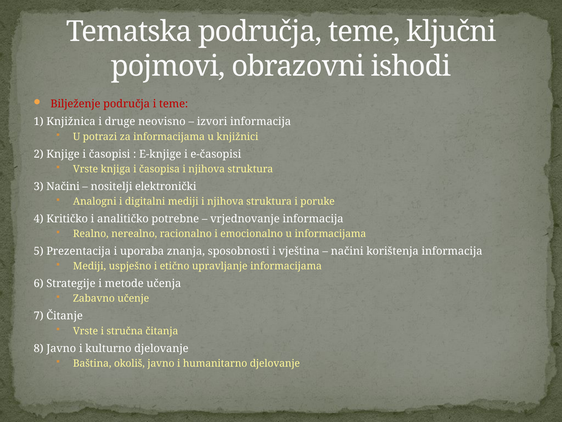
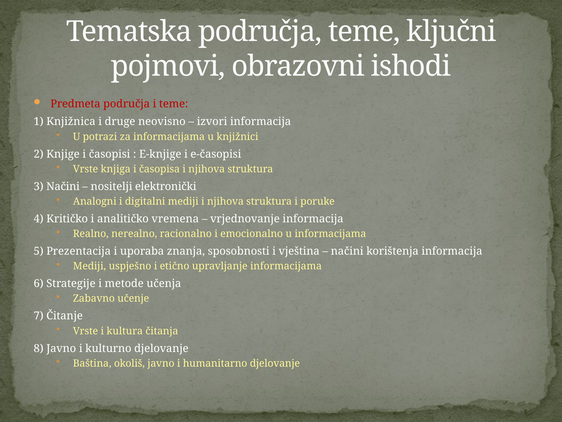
Bilježenje: Bilježenje -> Predmeta (75, 104)
potrebne: potrebne -> vremena (175, 219)
stručna: stručna -> kultura (125, 331)
